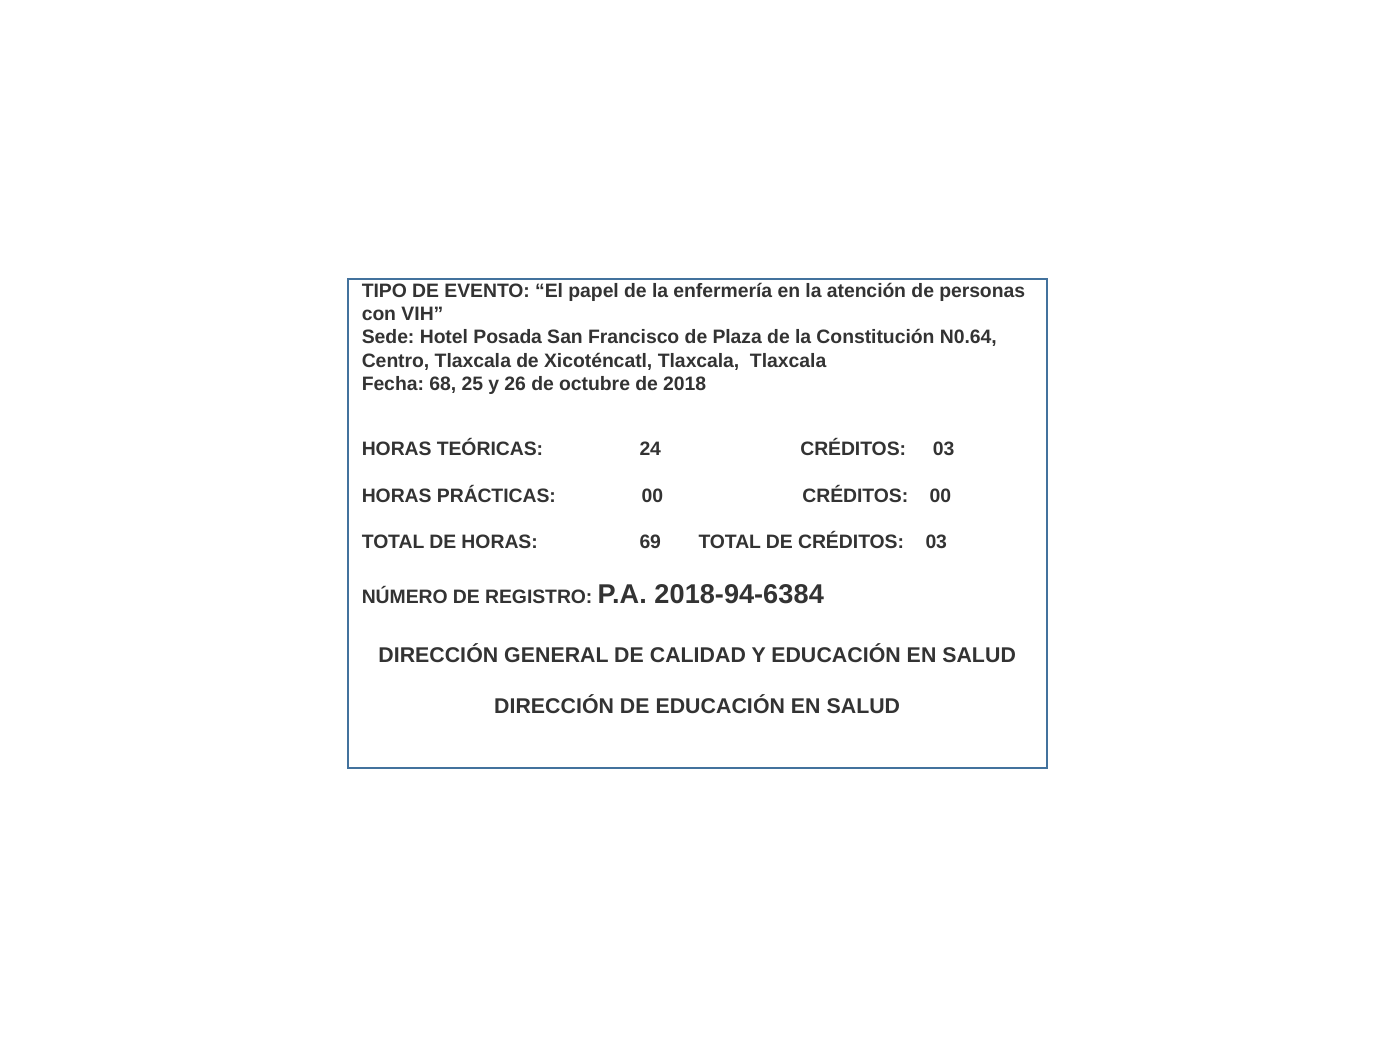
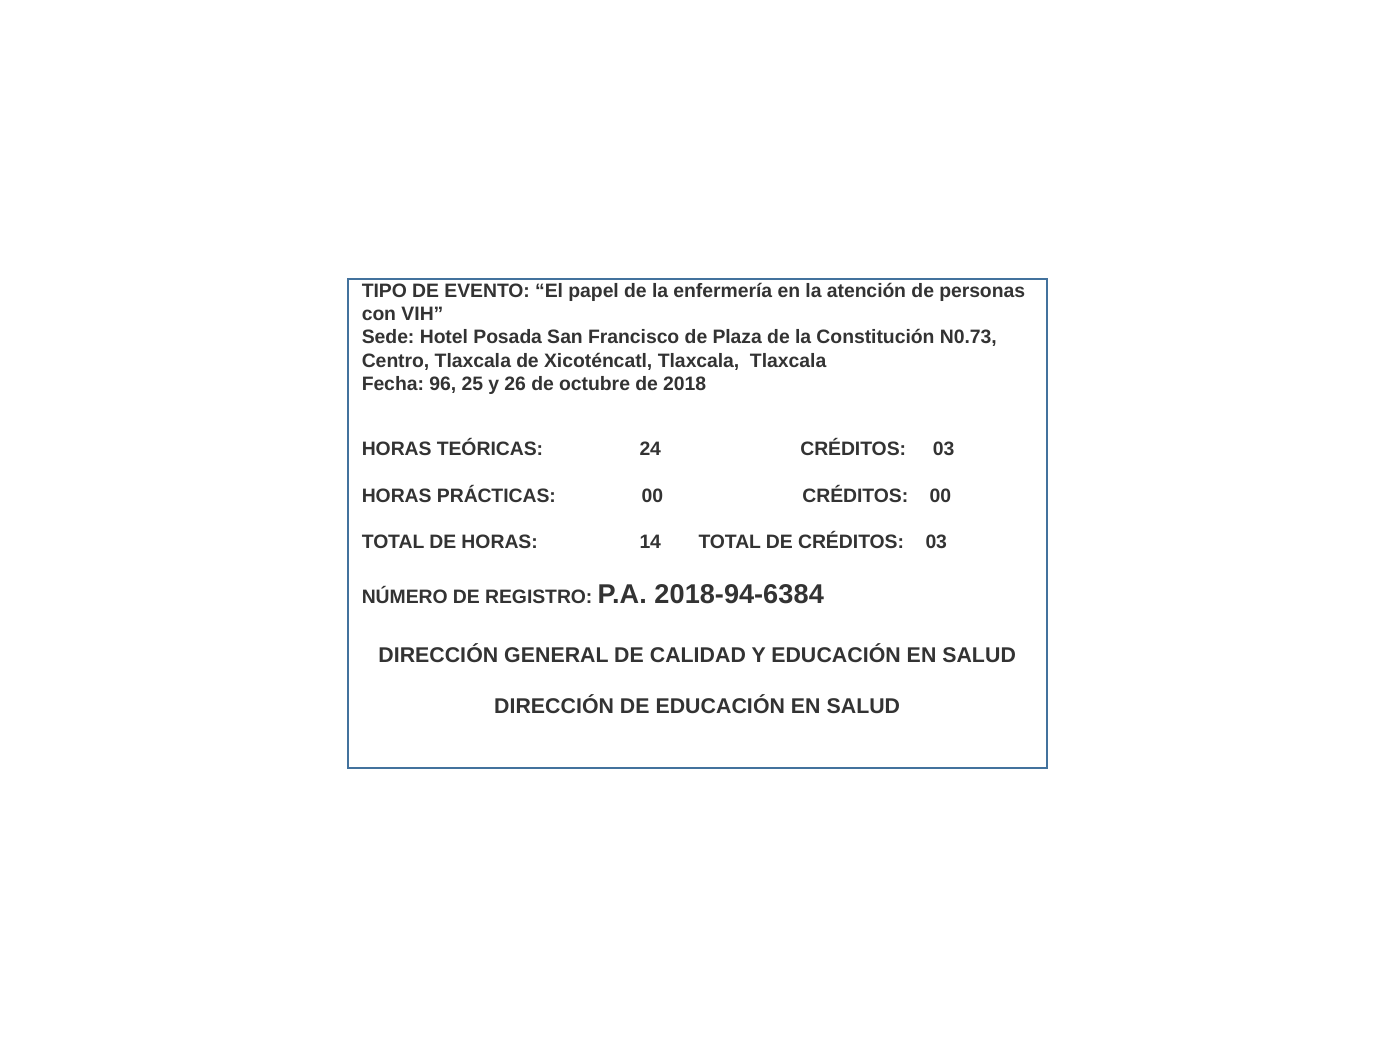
N0.64: N0.64 -> N0.73 (968, 337)
68: 68 -> 96 (443, 384)
69: 69 -> 14 (650, 542)
